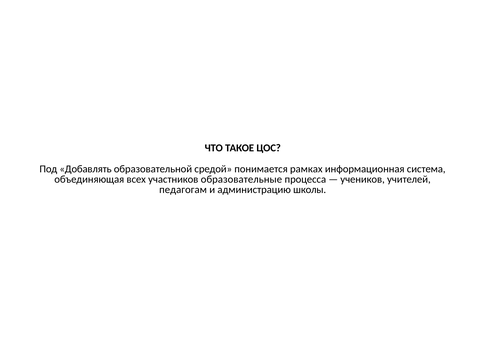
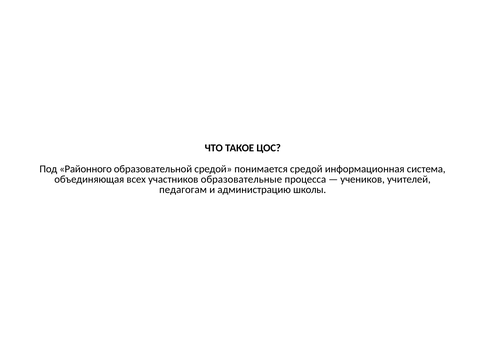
Добавлять: Добавлять -> Районного (86, 169)
понимается рамках: рамках -> средой (306, 169)
